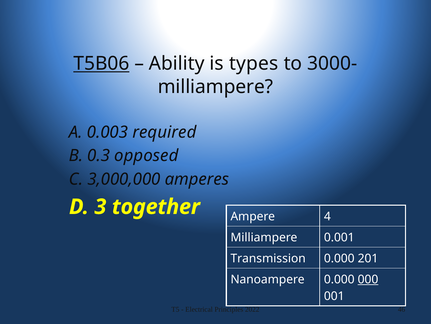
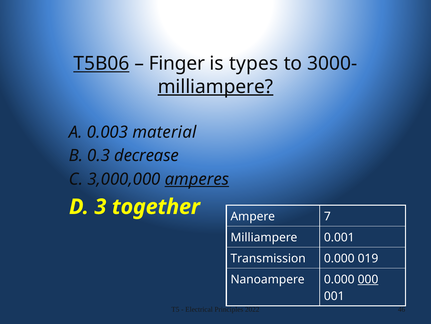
Ability: Ability -> Finger (177, 63)
milliampere underline: none -> present (215, 86)
required: required -> material (164, 132)
opposed: opposed -> decrease (146, 155)
amperes underline: none -> present (197, 179)
4: 4 -> 7 (327, 216)
201: 201 -> 019 (368, 258)
